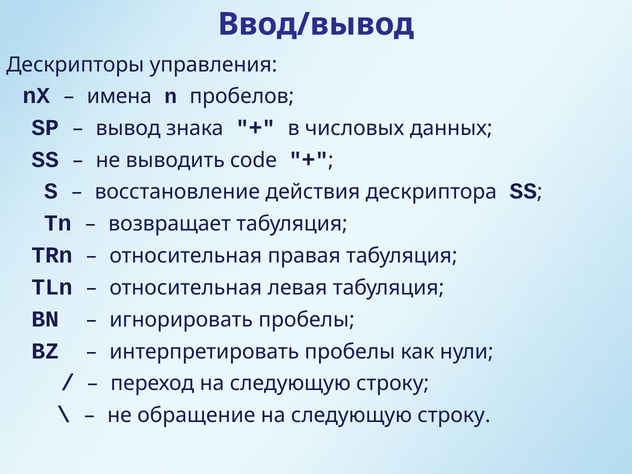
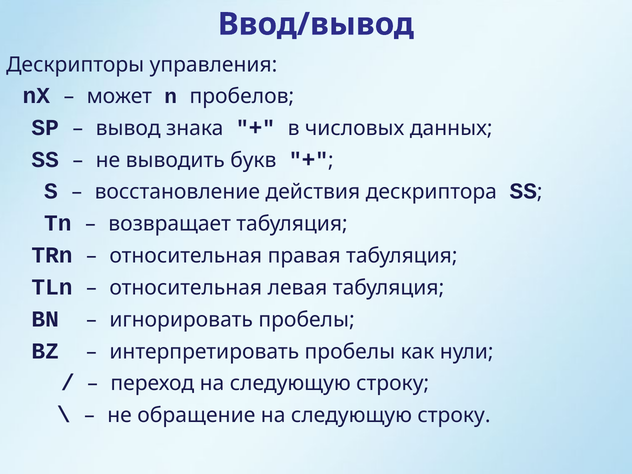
имена: имена -> может (119, 96)
code: code -> букв (253, 160)
